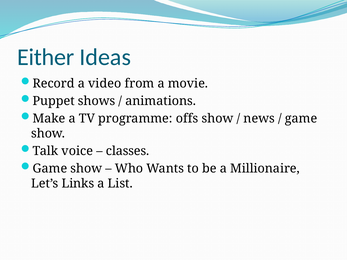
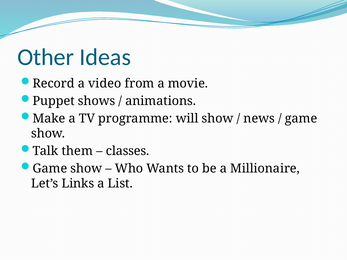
Either: Either -> Other (46, 57)
offs: offs -> will (187, 119)
voice: voice -> them (77, 151)
